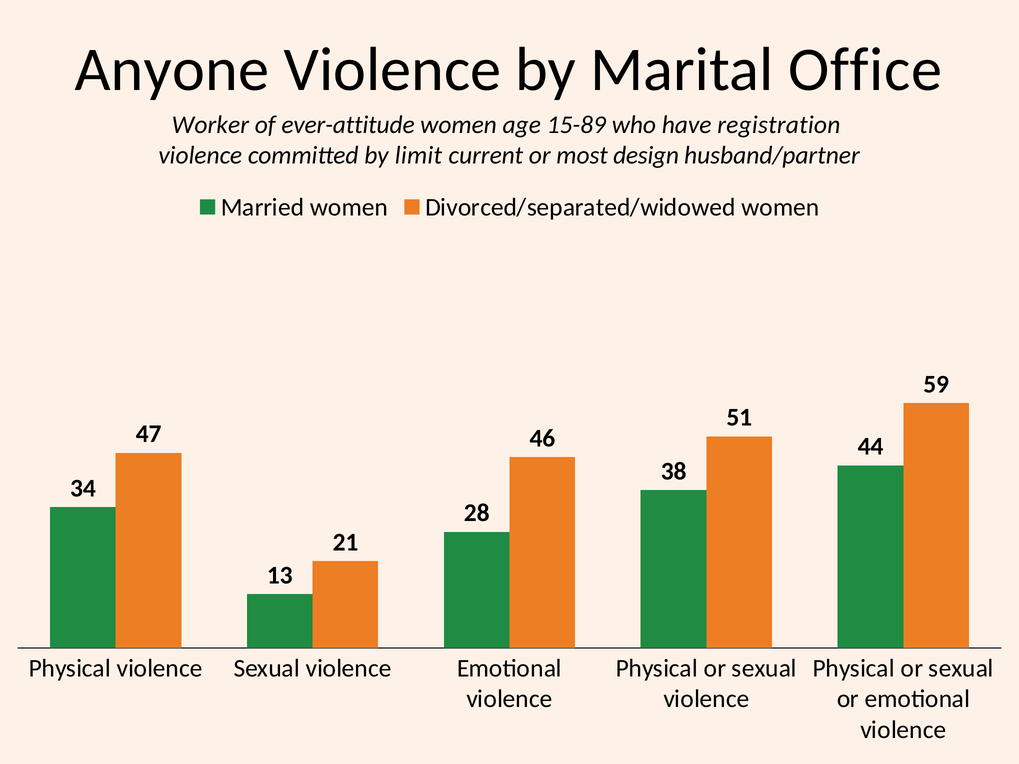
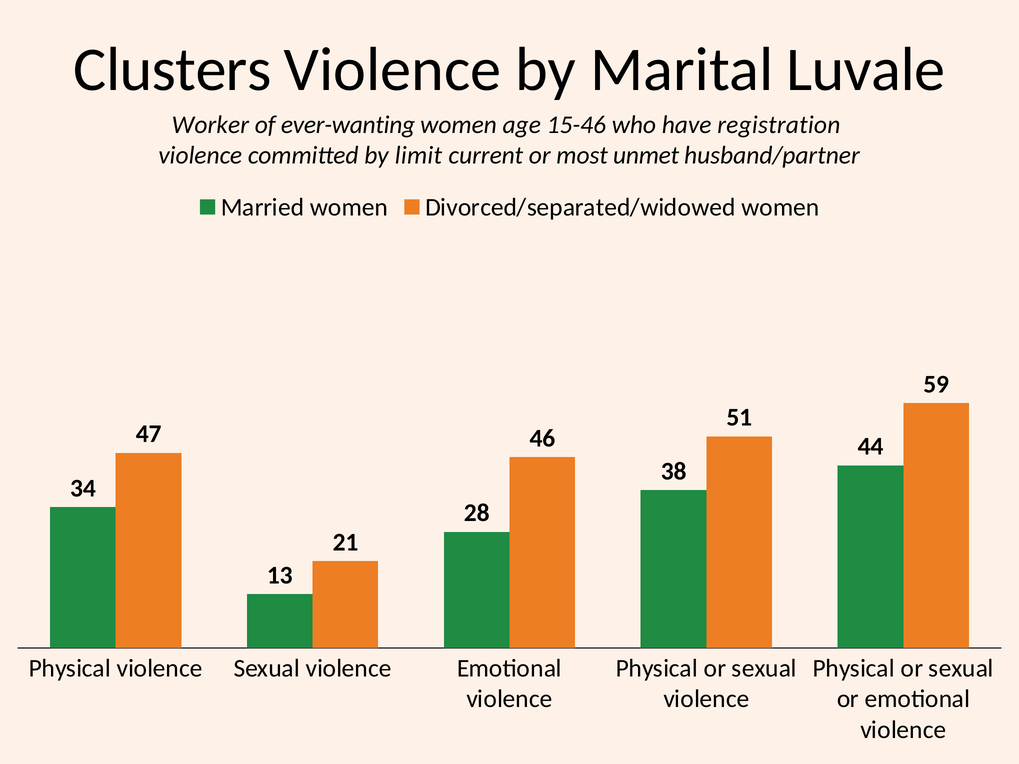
Anyone: Anyone -> Clusters (172, 70)
Office: Office -> Luvale (866, 70)
ever-attitude: ever-attitude -> ever-wanting (348, 125)
15-89: 15-89 -> 15-46 (576, 125)
design: design -> unmet (646, 155)
